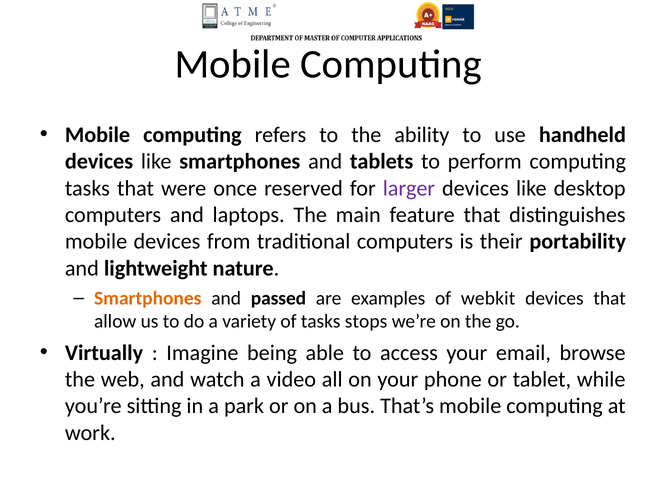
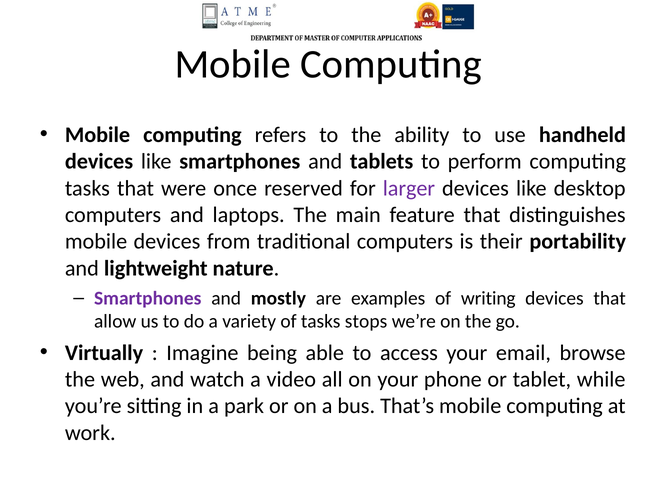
Smartphones colour: orange -> purple (148, 298)
passed: passed -> mostly (278, 298)
webkit: webkit -> writing (488, 298)
